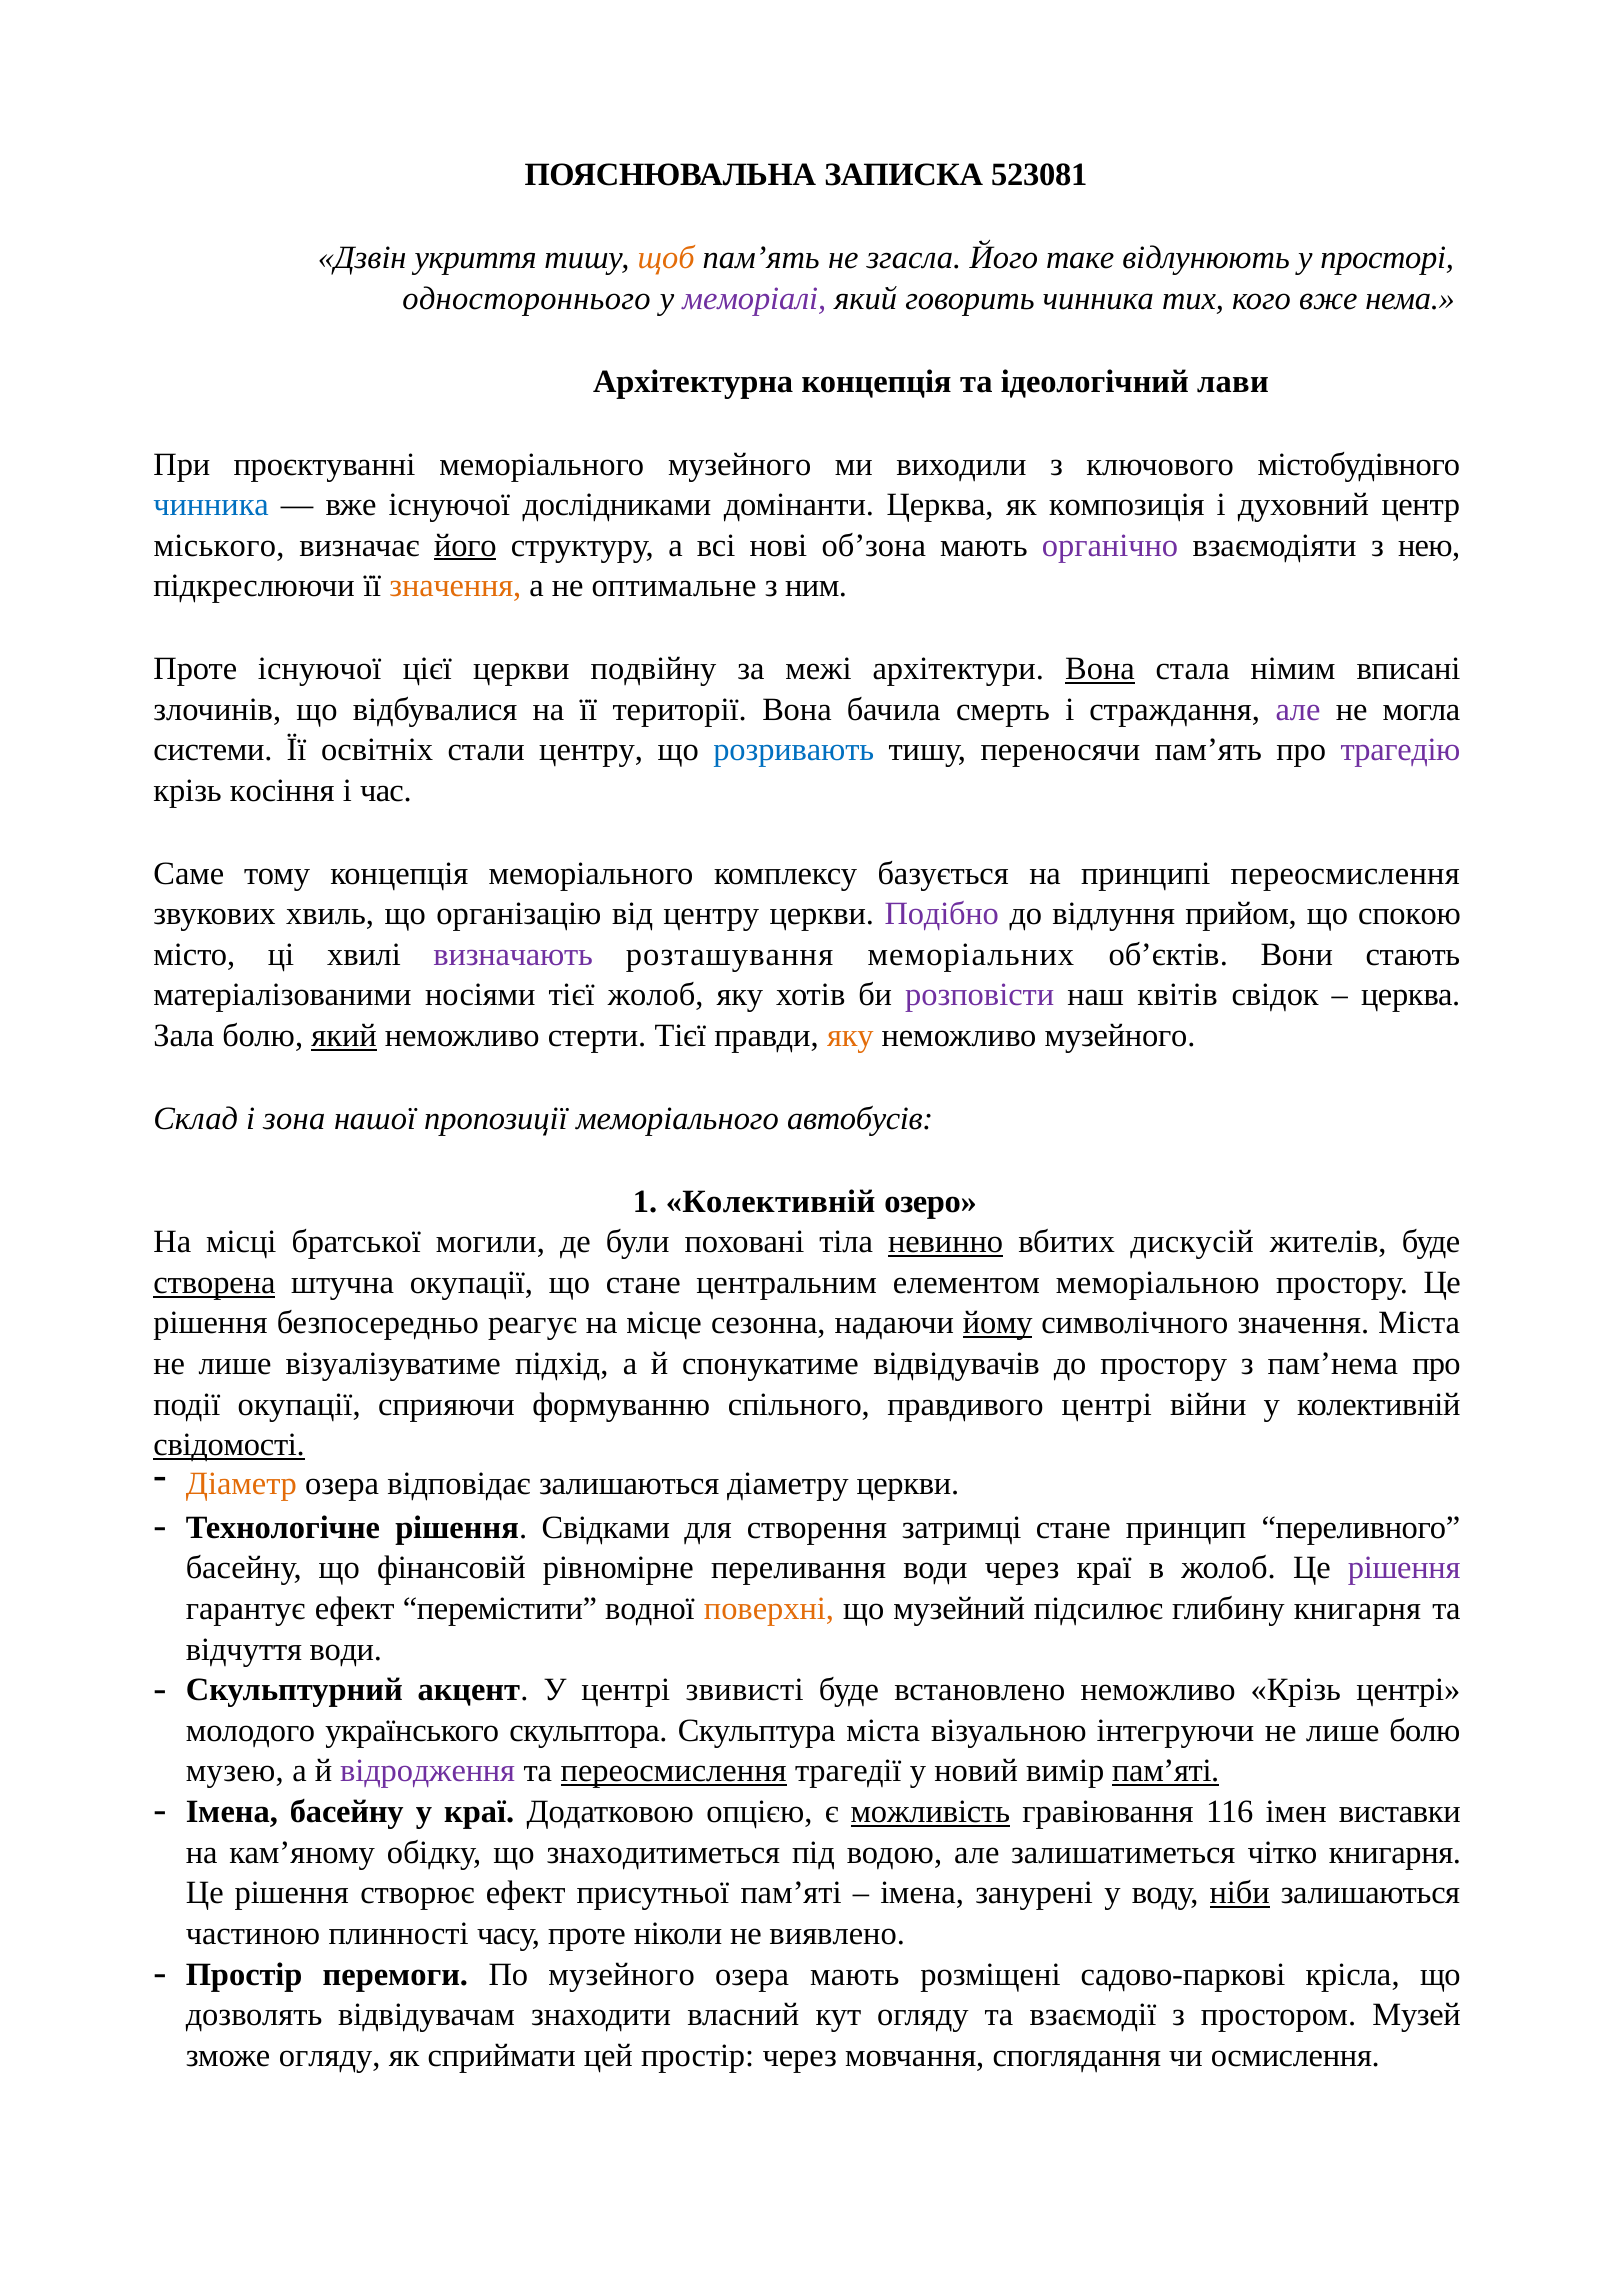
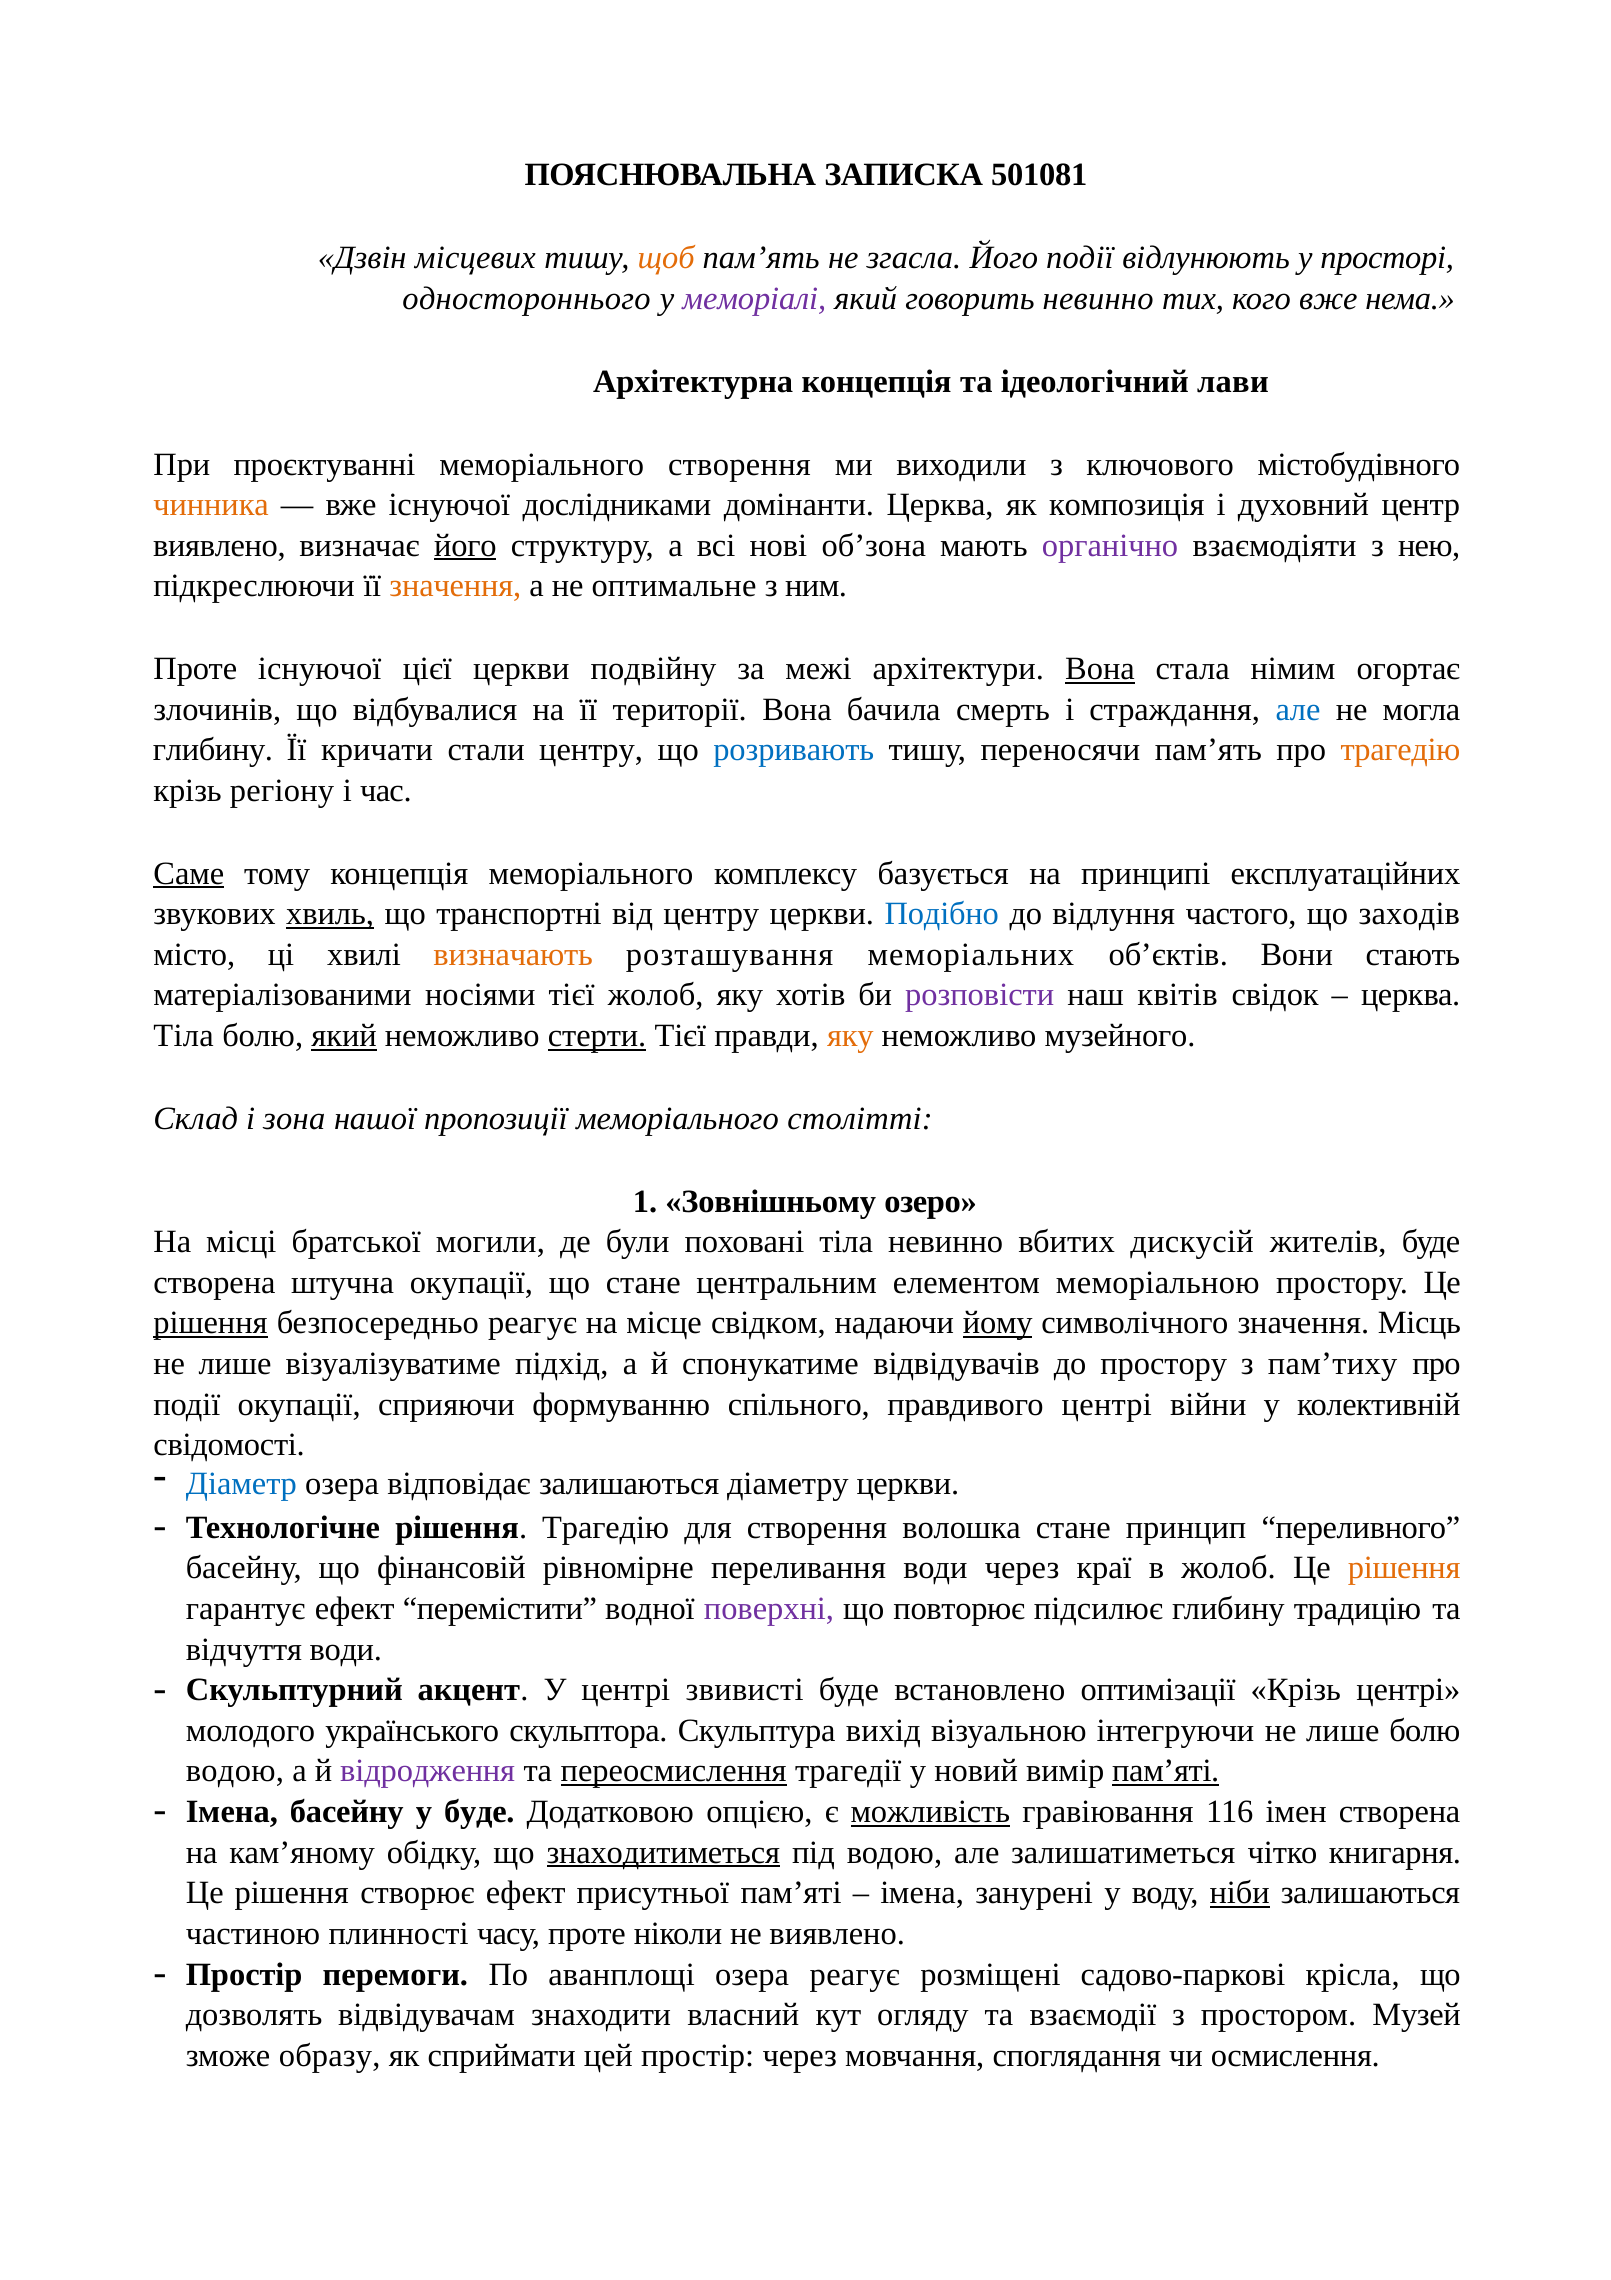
523081: 523081 -> 501081 (1039, 175)
укриття: укриття -> місцевих (475, 258)
Його таке: таке -> події (1080, 258)
говорить чинника: чинника -> невинно (1098, 298)
меморіального музейного: музейного -> створення (739, 464)
чинника colour: blue -> orange (211, 505)
міського: міського -> виявлено (219, 545)
вписані: вписані -> огортає (1408, 669)
але colour: purple -> blue (1298, 709)
системи: системи -> глибину (213, 750)
освітніх: освітніх -> кричати (377, 750)
трагедію colour: purple -> orange (1401, 750)
косіння: косіння -> регіону (282, 790)
Саме underline: none -> present (189, 873)
принципі переосмислення: переосмислення -> експлуатаційних (1345, 873)
хвиль underline: none -> present (330, 914)
організацію: організацію -> транспортні (519, 914)
Подібно colour: purple -> blue (942, 914)
прийом: прийом -> частого (1241, 914)
спокою: спокою -> заходів (1409, 914)
визначають colour: purple -> orange (513, 954)
Зала: Зала -> Тіла (184, 1035)
стерти underline: none -> present (597, 1035)
автобусів: автобусів -> столітті (860, 1118)
1 Колективній: Колективній -> Зовнішньому (771, 1202)
невинно underline: present -> none (946, 1242)
створена underline: present -> none (214, 1283)
рішення underline: none -> present (210, 1323)
сезонна: сезонна -> свідком (768, 1323)
значення Міста: Міста -> Місць (1419, 1323)
пам’нема: пам’нема -> пам’тиху (1333, 1364)
свідомості underline: present -> none (229, 1445)
Діаметр colour: orange -> blue (241, 1483)
рішення Свідками: Свідками -> Трагедію (606, 1528)
затримці: затримці -> волошка (962, 1528)
рішення colour: purple -> orange (1404, 1568)
поверхні colour: orange -> purple (769, 1609)
музейний: музейний -> повторює (959, 1609)
глибину книгарня: книгарня -> традицію (1358, 1609)
встановлено неможливо: неможливо -> оптимізації (1158, 1690)
Скульптура міста: міста -> вихід (883, 1731)
музею: музею -> водою (235, 1771)
у краї: краї -> буде (479, 1812)
імен виставки: виставки -> створена (1400, 1812)
знаходитиметься underline: none -> present (663, 1852)
По музейного: музейного -> аванплощі (622, 1974)
озера мають: мають -> реагує (855, 1974)
зможе огляду: огляду -> образу (330, 2055)
